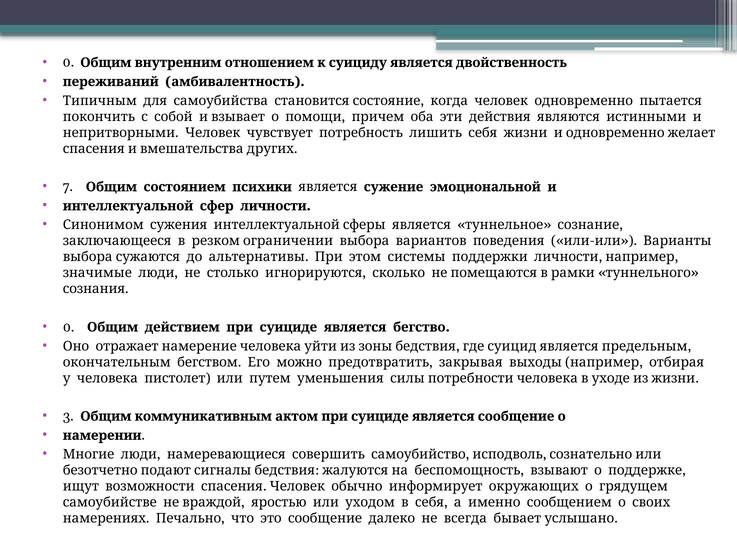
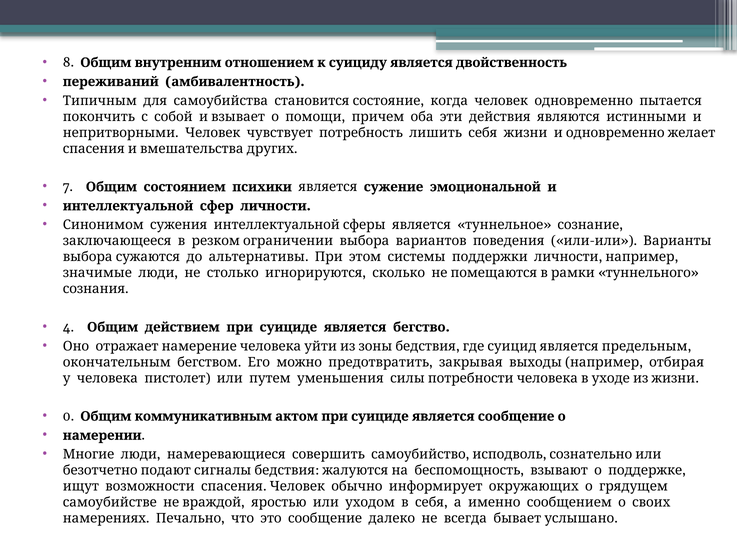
0: 0 -> 8 (68, 63)
0: 0 -> 4 (68, 327)
3: 3 -> 0 (68, 416)
